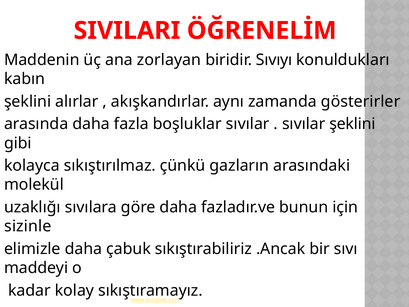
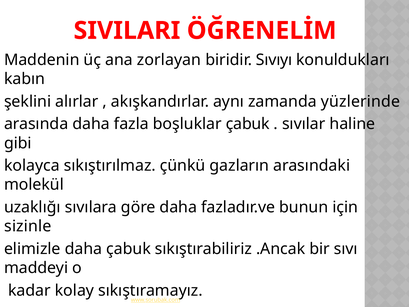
gösterirler: gösterirler -> yüzlerinde (361, 101)
boşluklar sıvılar: sıvılar -> çabuk (248, 124)
sıvılar şeklini: şeklini -> haline (352, 124)
